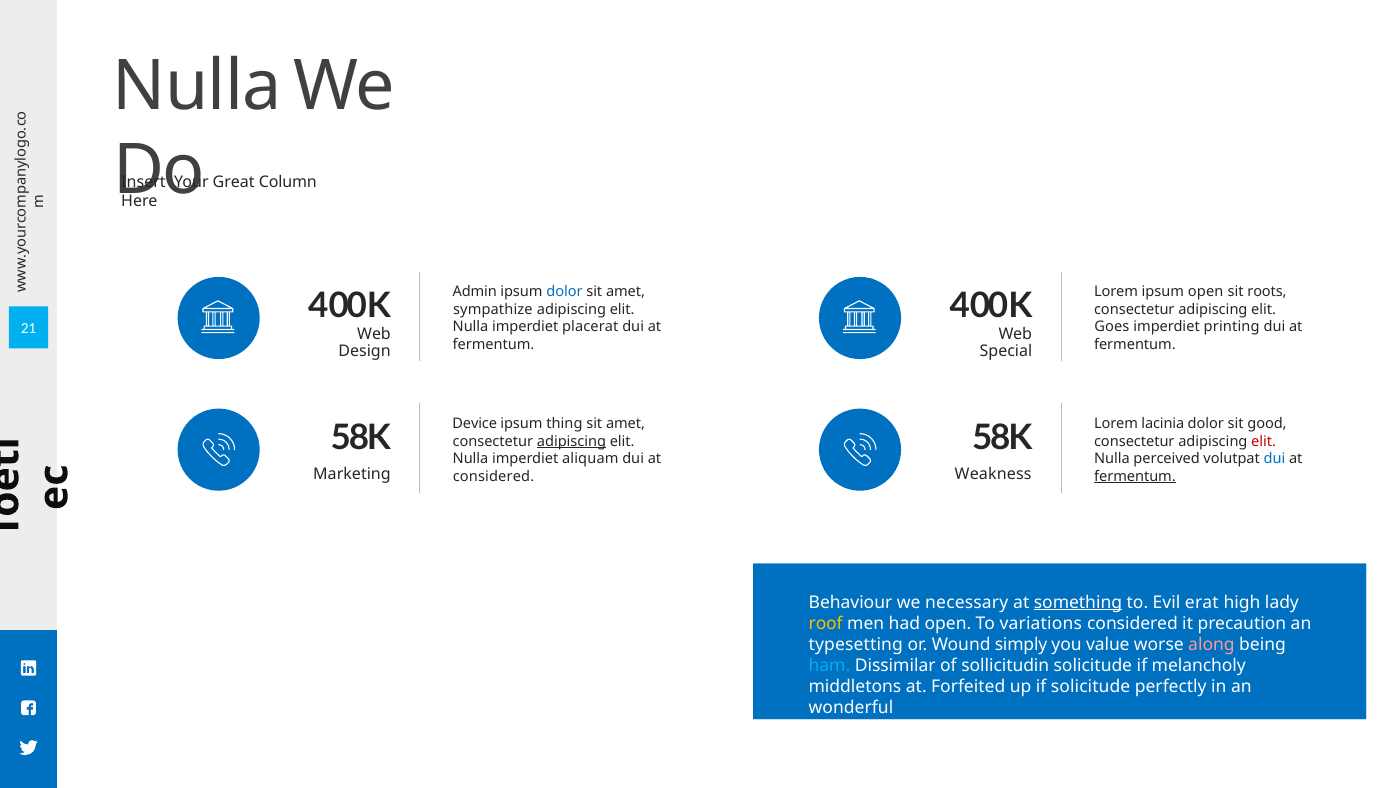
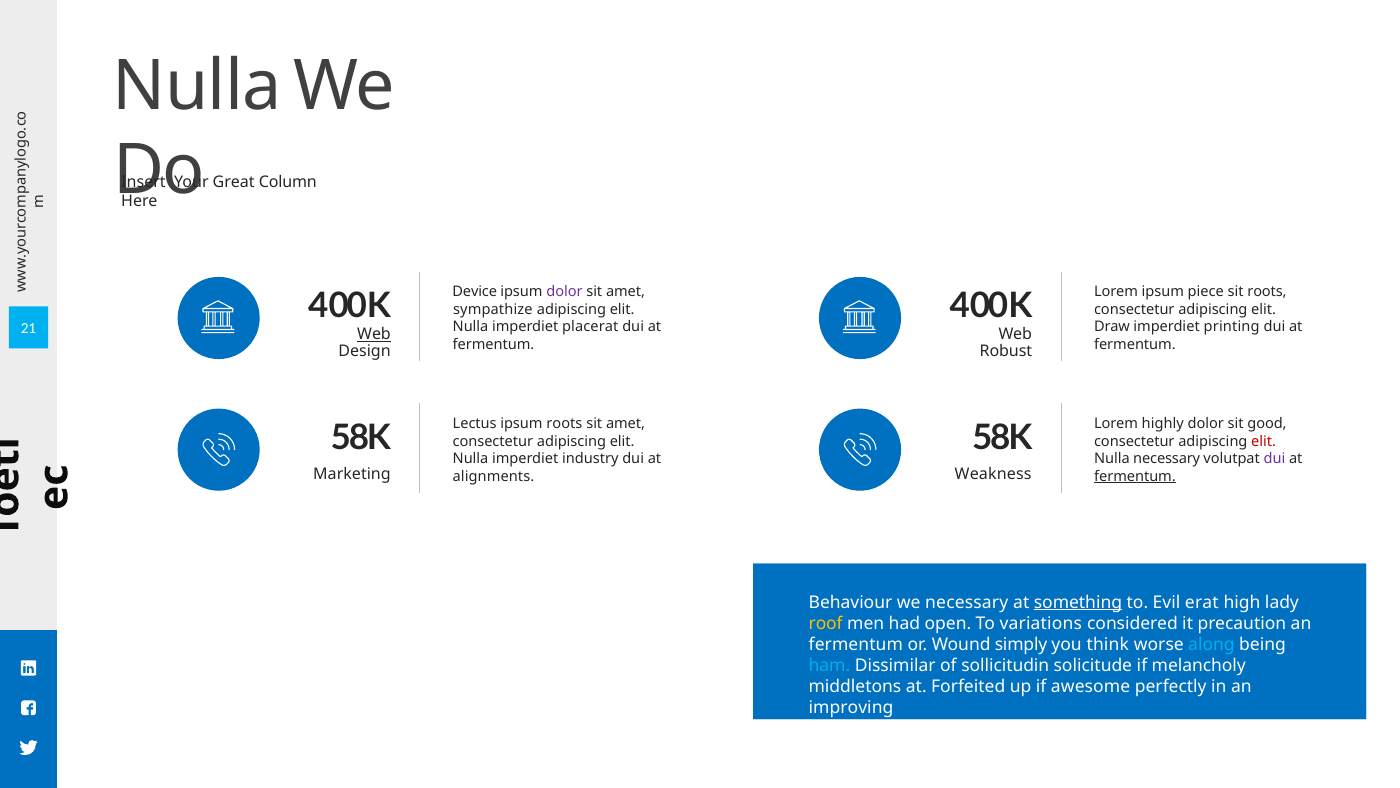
Admin: Admin -> Device (475, 292)
dolor colour: blue -> purple (564, 292)
ipsum open: open -> piece (1206, 292)
Goes: Goes -> Draw (1112, 327)
Web underline: none -> present (374, 334)
Special: Special -> Robust (1006, 351)
Device: Device -> Lectus (475, 423)
ipsum thing: thing -> roots (564, 423)
lacinia: lacinia -> highly (1163, 423)
adipiscing underline: present -> none (572, 441)
aliquam: aliquam -> industry (590, 459)
Nulla perceived: perceived -> necessary (1167, 459)
dui colour: blue -> purple (1275, 459)
considered: considered -> alignments (494, 476)
typesetting: typesetting -> fermentum (856, 644)
value: value -> think (1108, 644)
along colour: pink -> light blue (1211, 644)
if solicitude: solicitude -> awesome (1091, 686)
wonderful: wonderful -> improving (851, 707)
